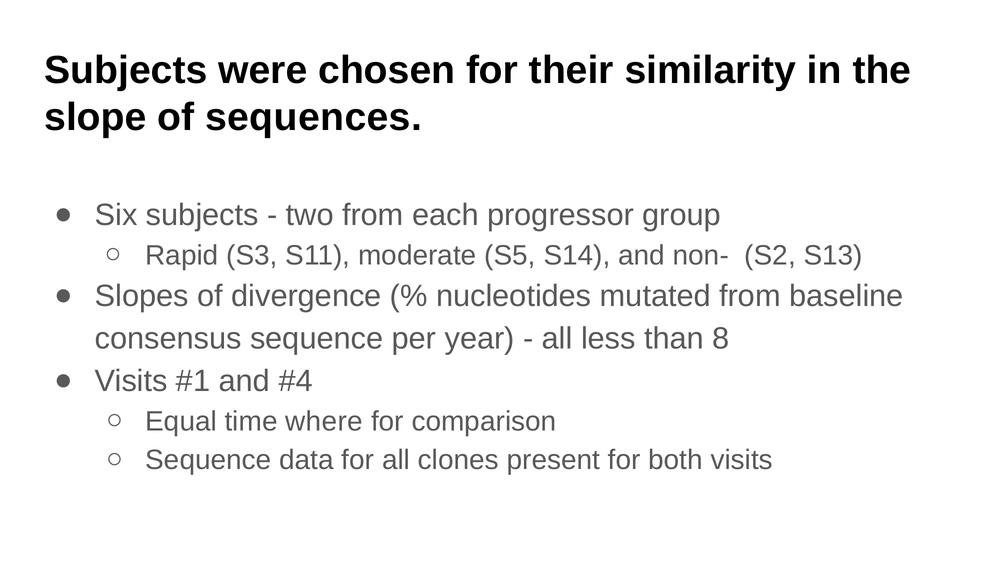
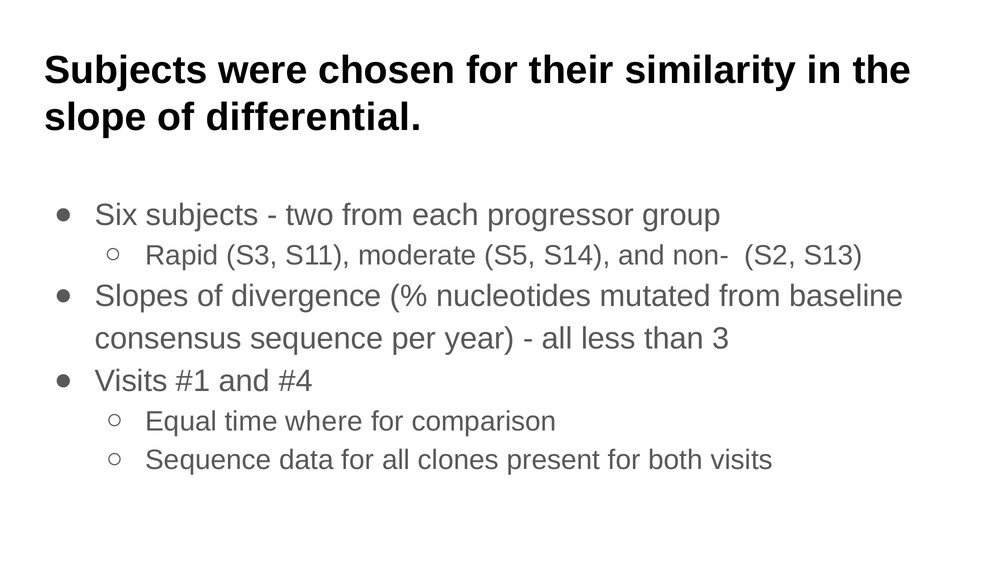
sequences: sequences -> differential (314, 117)
8: 8 -> 3 (721, 339)
